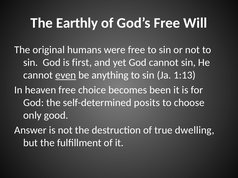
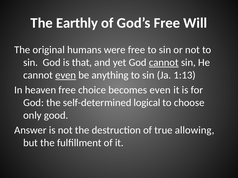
first: first -> that (82, 63)
cannot underline: none -> present (164, 63)
becomes been: been -> even (160, 90)
posits: posits -> logical (147, 103)
dwelling: dwelling -> allowing (195, 130)
